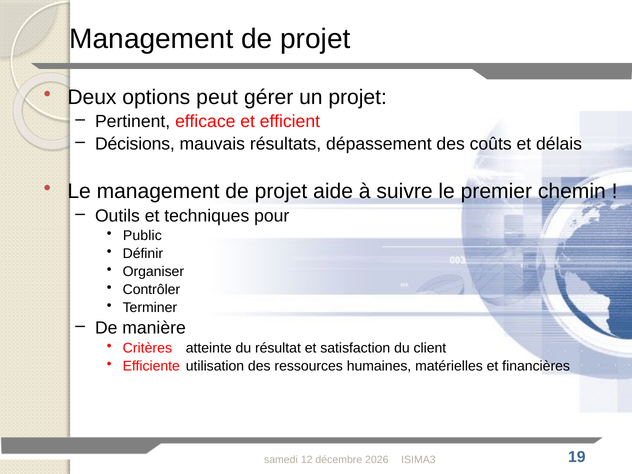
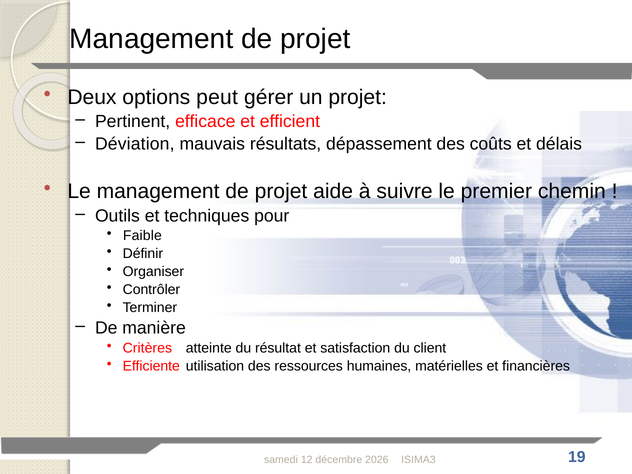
Décisions: Décisions -> Déviation (135, 144)
Public: Public -> Faible (142, 236)
